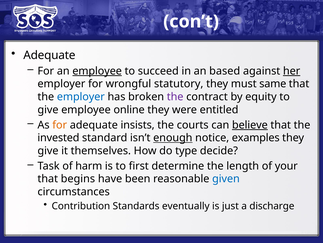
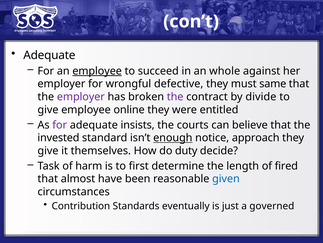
based: based -> whole (225, 71)
her underline: present -> none (292, 71)
statutory: statutory -> defective (179, 84)
employer colour: blue -> purple (81, 97)
equity: equity -> divide (261, 97)
for colour: orange -> purple (60, 125)
believe underline: present -> none (250, 125)
examples: examples -> approach (256, 137)
type: type -> duty (186, 150)
your: your -> fired (286, 165)
begins: begins -> almost (78, 178)
discharge: discharge -> governed (272, 206)
